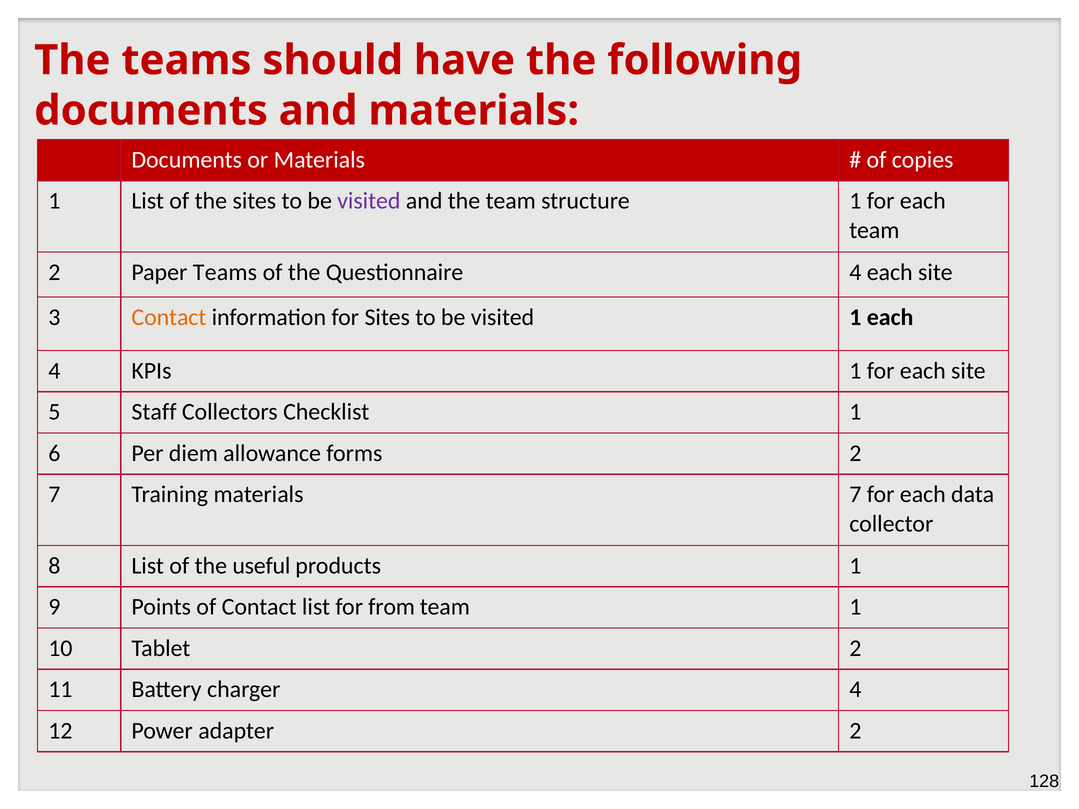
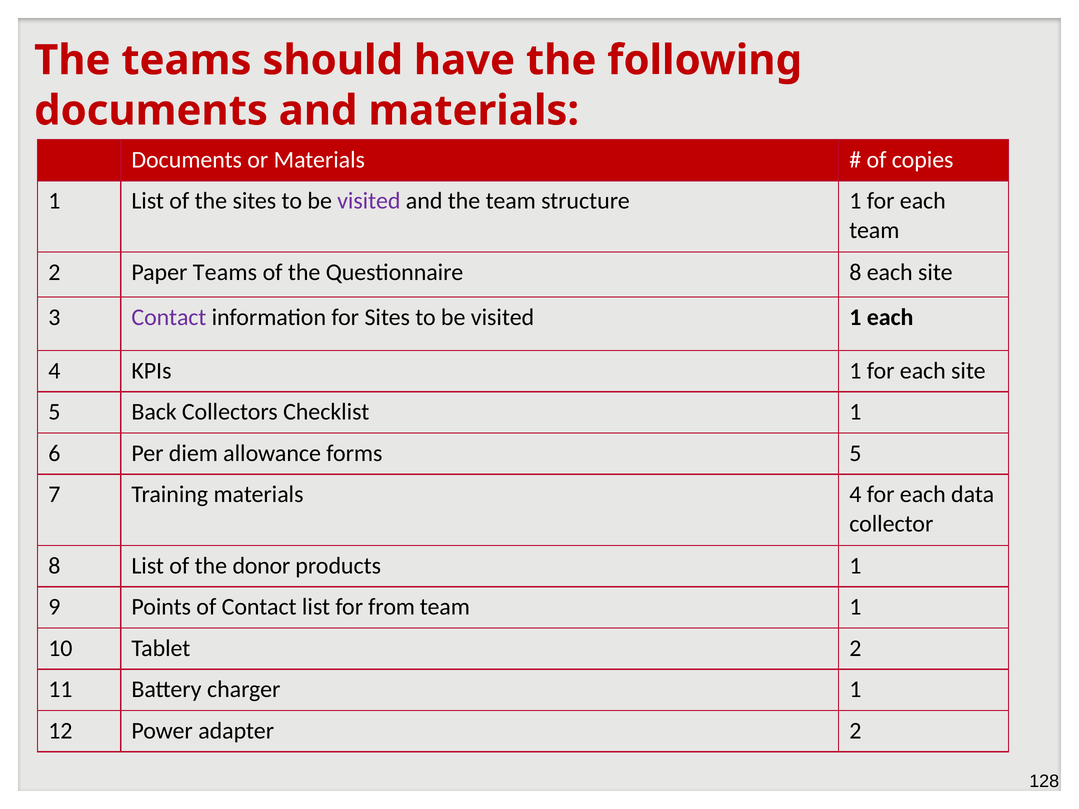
Questionnaire 4: 4 -> 8 (855, 272)
Contact colour: orange -> purple (169, 317)
Staff: Staff -> Back (154, 412)
forms 2: 2 -> 5 (855, 453)
materials 7: 7 -> 4 (855, 495)
useful: useful -> donor (261, 566)
charger 4: 4 -> 1 (855, 690)
